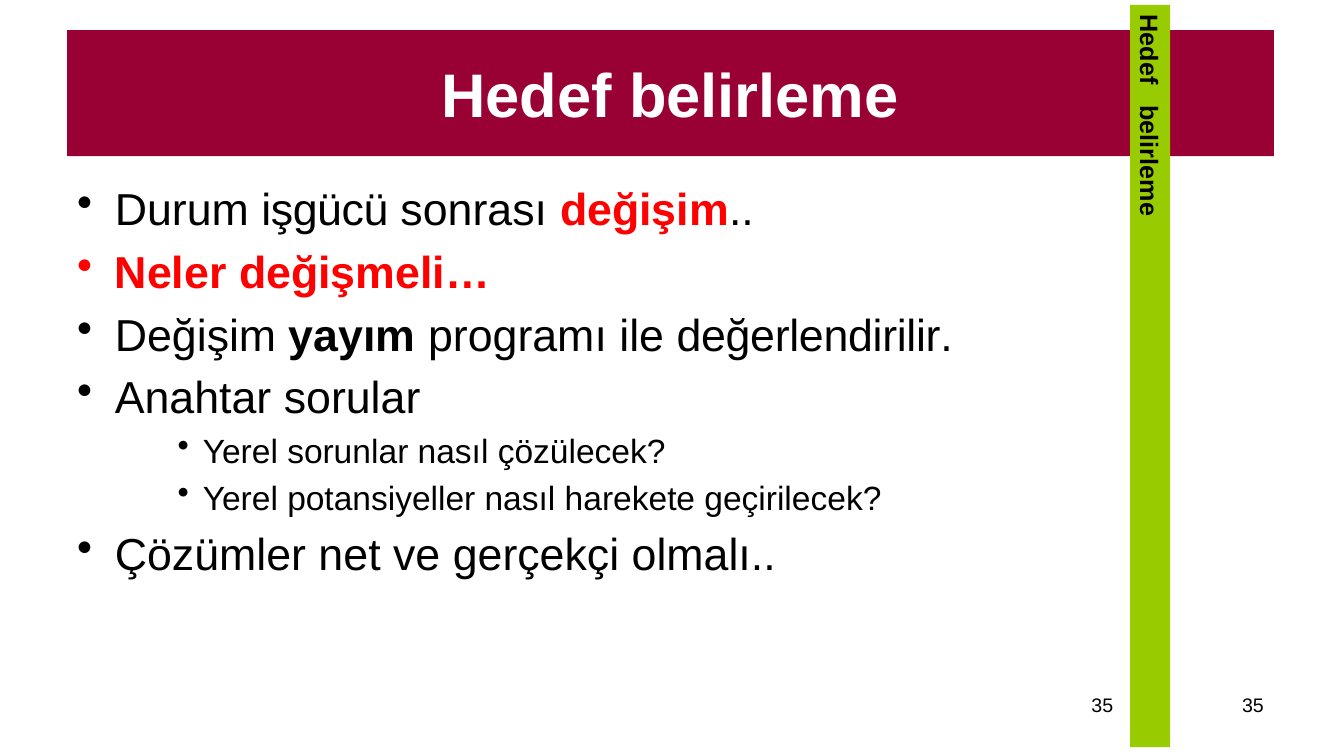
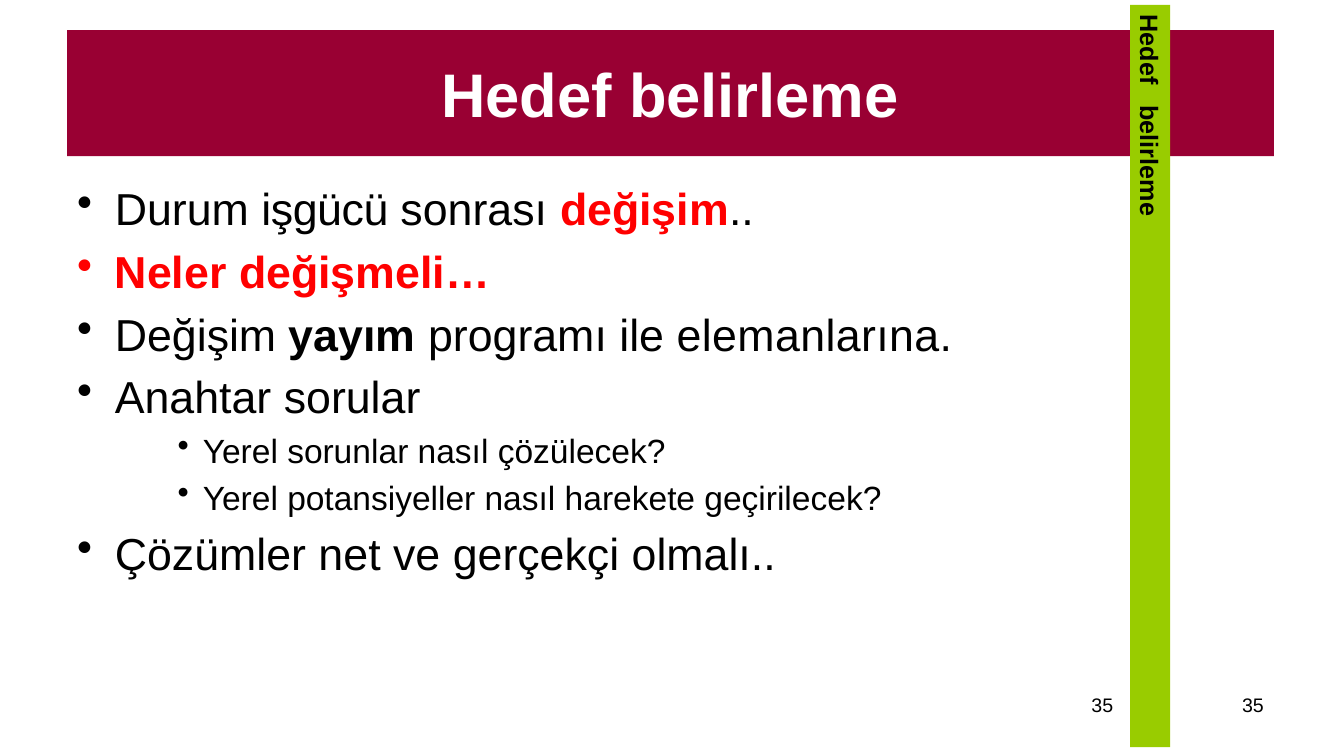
değerlendirilir: değerlendirilir -> elemanlarına (814, 336)
